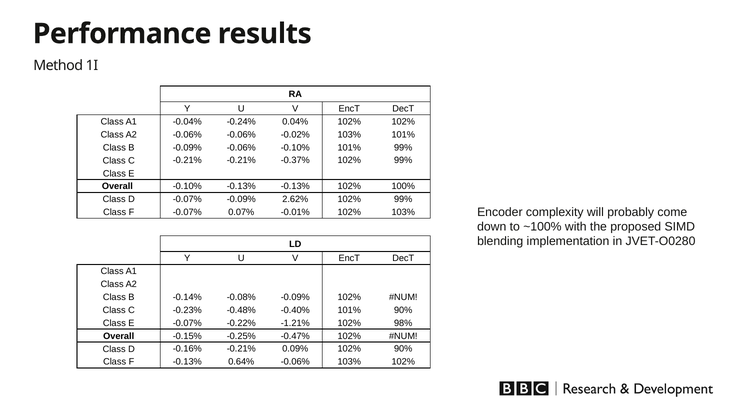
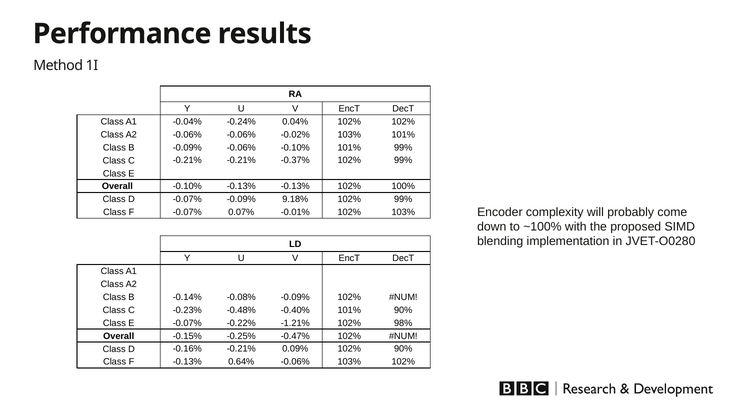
2.62%: 2.62% -> 9.18% (295, 199)
